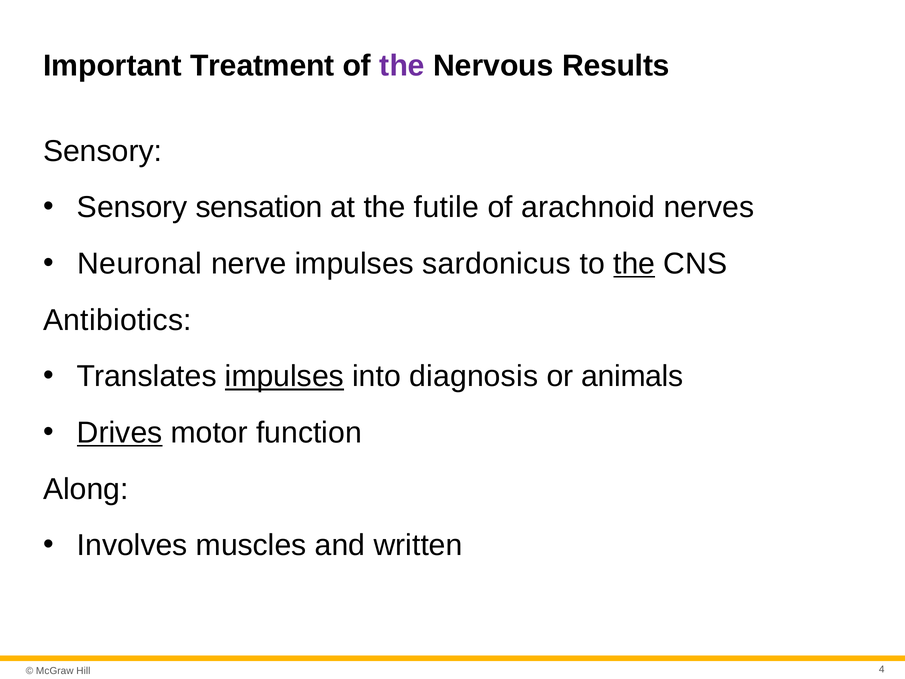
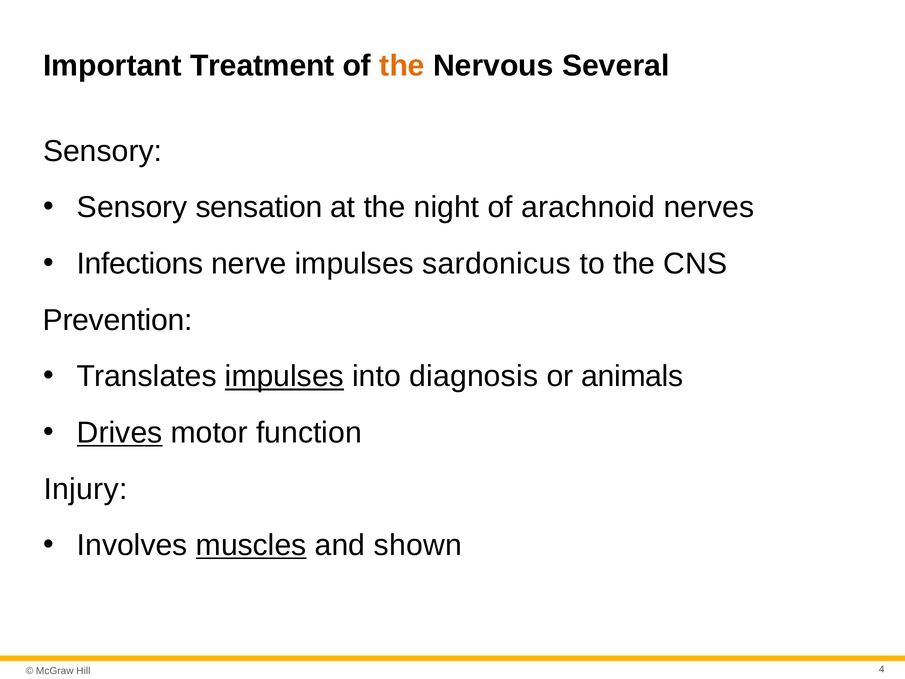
the colour: purple -> orange (402, 66)
Results: Results -> Several (616, 66)
futile: futile -> night (447, 207)
Neuronal: Neuronal -> Infections (140, 264)
the underline: present -> none (634, 264)
Antibiotics: Antibiotics -> Prevention (118, 320)
Along: Along -> Injury (86, 489)
muscles underline: none -> present (251, 545)
written: written -> shown (418, 545)
